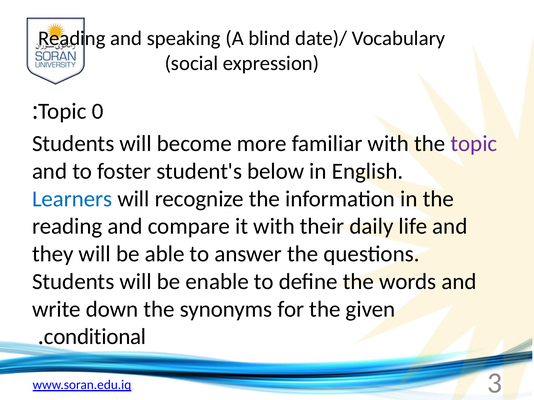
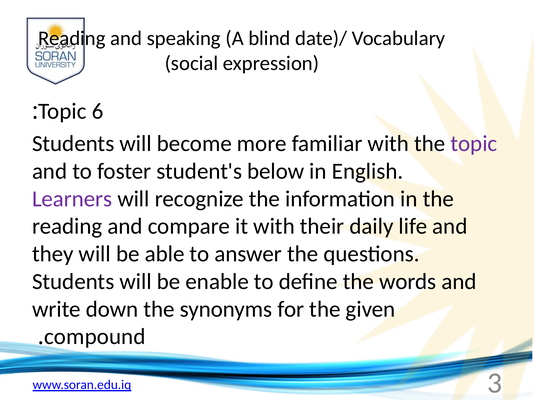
0: 0 -> 6 (97, 112)
Learners colour: blue -> purple (72, 199)
conditional: conditional -> compound (95, 337)
